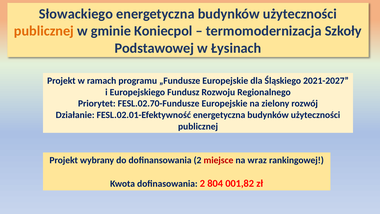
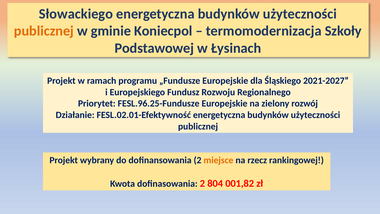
FESL.02.70-Fundusze: FESL.02.70-Fundusze -> FESL.96.25-Fundusze (159, 103)
miejsce colour: red -> orange (218, 160)
wraz: wraz -> rzecz (257, 160)
